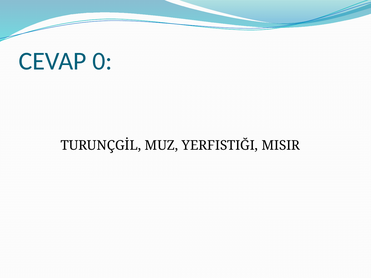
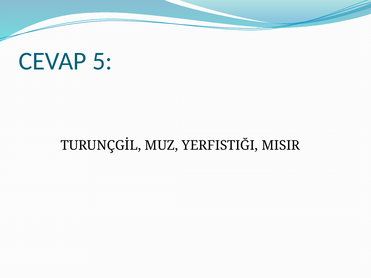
0: 0 -> 5 (102, 61)
